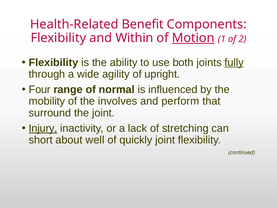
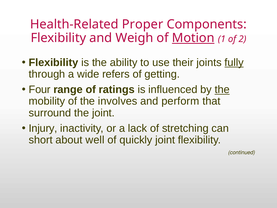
Benefit: Benefit -> Proper (143, 24)
Within: Within -> Weigh (134, 38)
both: both -> their (183, 62)
agility: agility -> refers (116, 74)
upright: upright -> getting (162, 74)
normal: normal -> ratings (117, 90)
the underline: none -> present (222, 90)
Injury underline: present -> none (43, 128)
